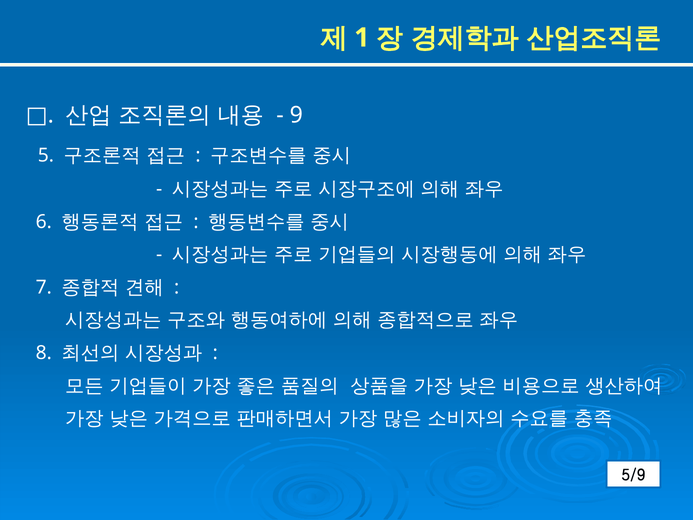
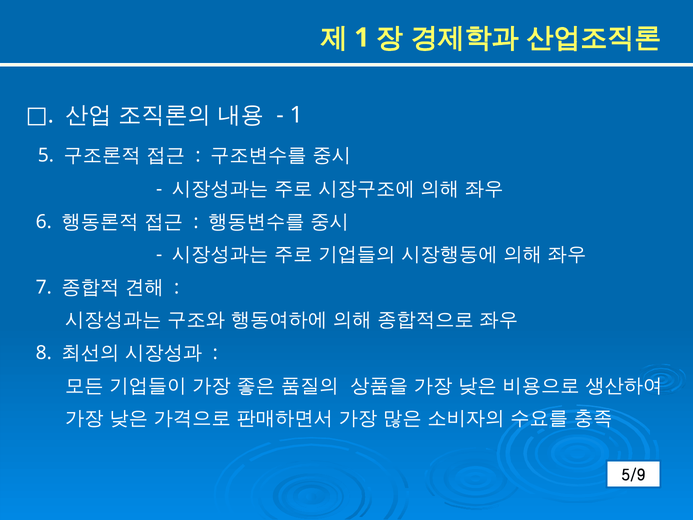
9: 9 -> 1 (296, 115)
